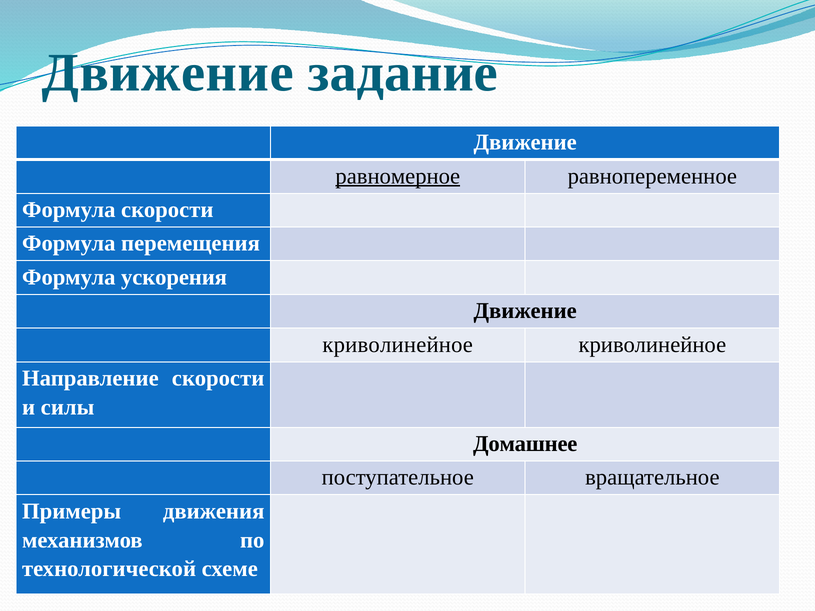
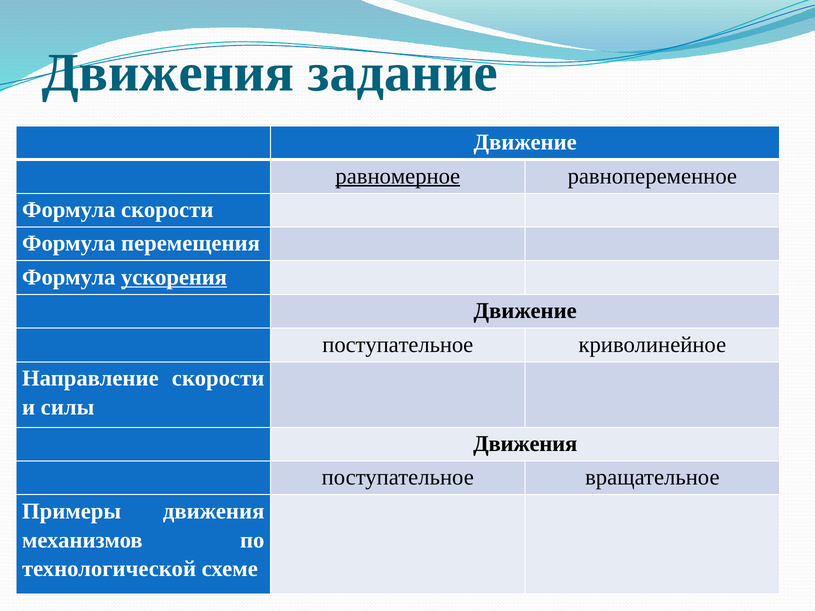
Движение: Движение -> Движения (168, 73)
ускорения underline: none -> present (174, 277)
криволинейное: криволинейное -> поступательное (398, 345)
Домашнее: Домашнее -> Движения (525, 444)
